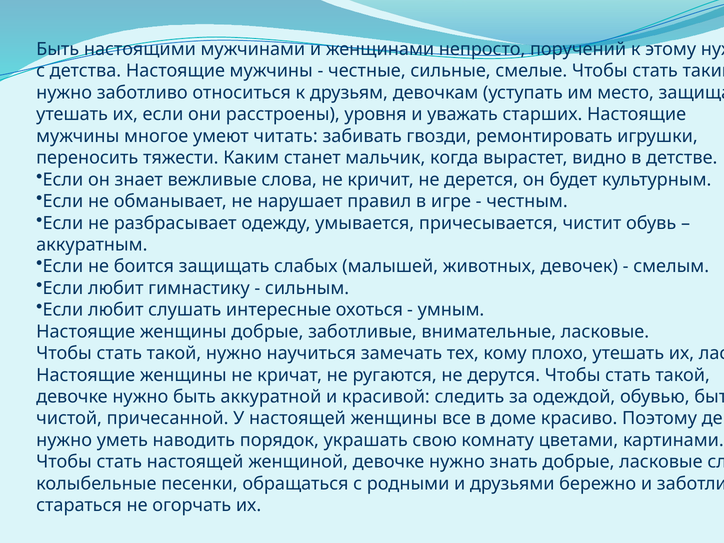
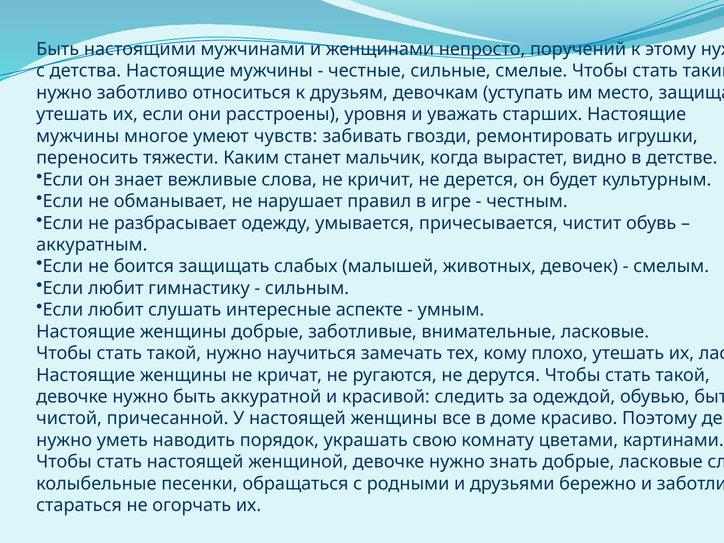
читать: читать -> чувств (286, 136)
охоться: охоться -> аспекте (369, 310)
